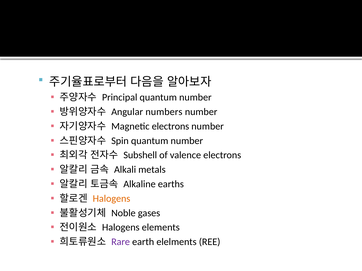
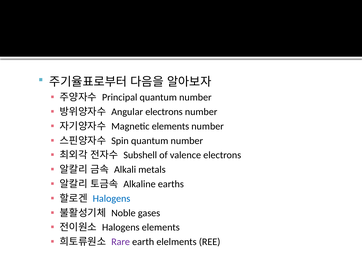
Angular numbers: numbers -> electrons (164, 112)
Magnetic electrons: electrons -> elements (170, 126)
Halogens colour: orange -> blue (112, 199)
